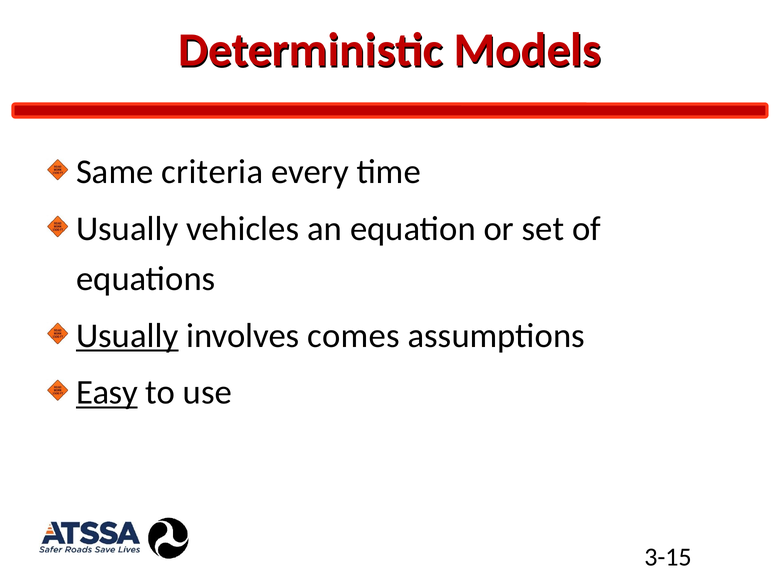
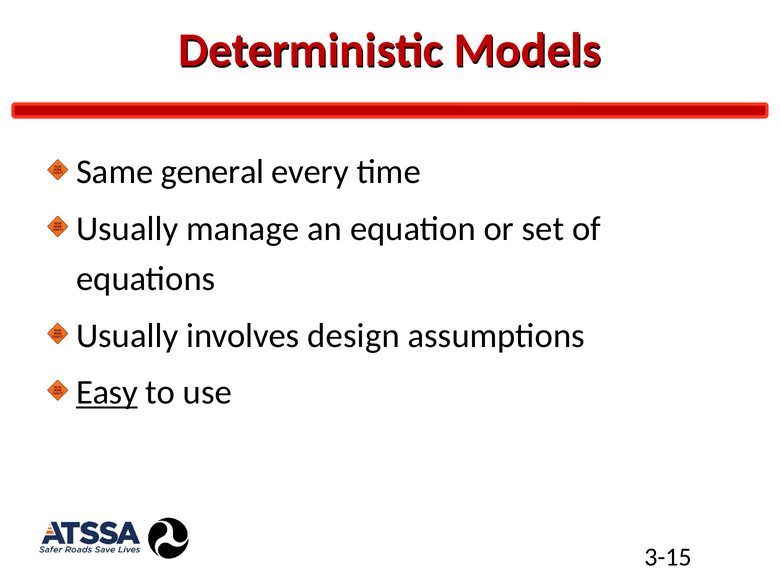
criteria: criteria -> general (213, 172)
vehicles: vehicles -> manage (243, 229)
Usually underline: present -> none (127, 336)
comes: comes -> design (354, 336)
